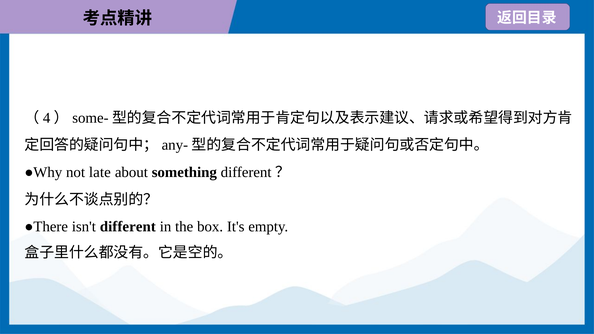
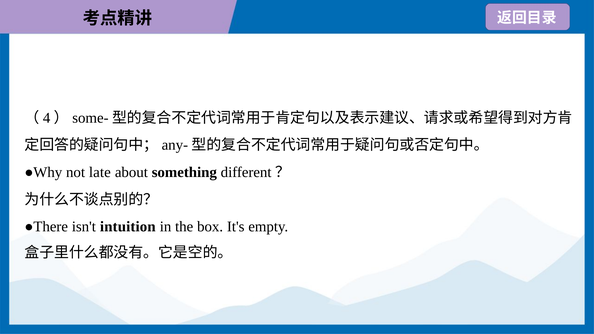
different: different -> intuition (128, 227)
